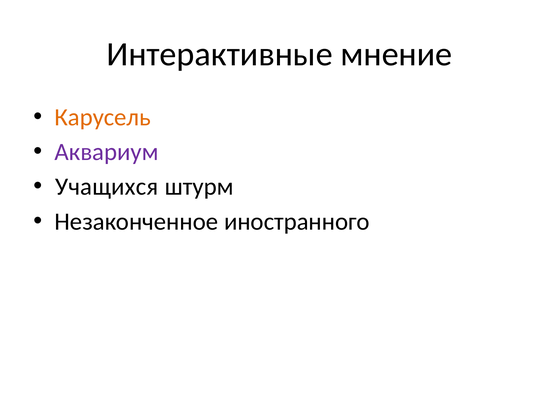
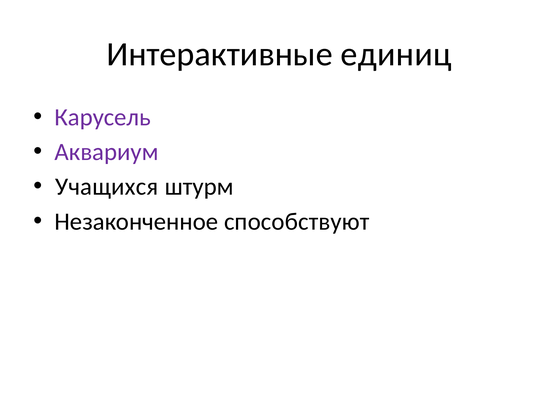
мнение: мнение -> единиц (396, 54)
Карусель colour: orange -> purple (103, 117)
иностранного: иностранного -> способствуют (297, 222)
